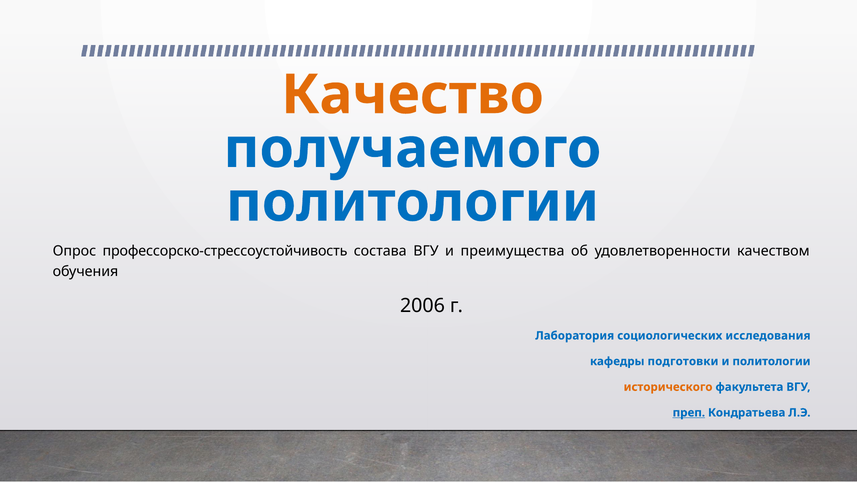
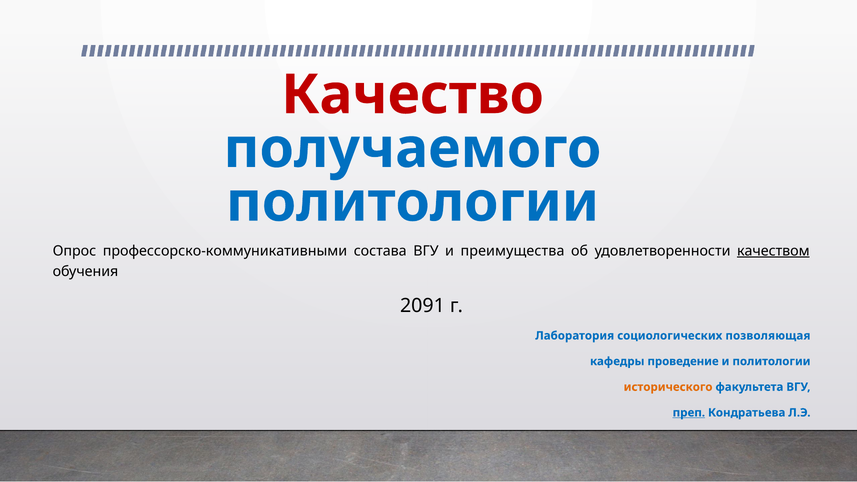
Качество colour: orange -> red (413, 95)
профессорско-стрессоустойчивость: профессорско-стрессоустойчивость -> профессорско-коммуникативными (225, 251)
качеством underline: none -> present (773, 251)
2006: 2006 -> 2091 (422, 306)
исследования: исследования -> позволяющая (768, 336)
подготовки: подготовки -> проведение (683, 361)
